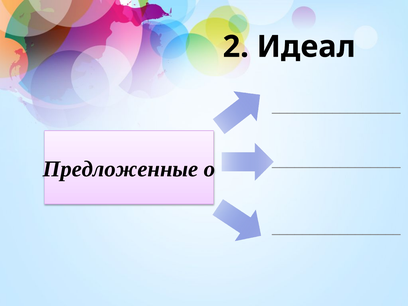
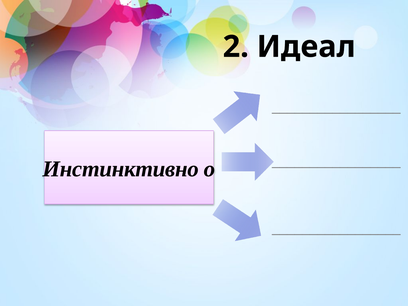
Предложенные: Предложенные -> Инстинктивно (121, 169)
